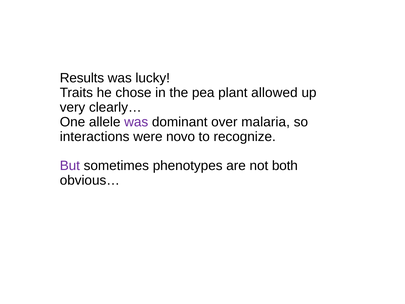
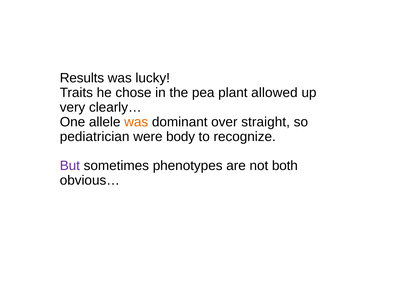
was colour: purple -> orange (136, 122)
malaria: malaria -> straight (266, 122)
interactions: interactions -> pediatrician (95, 136)
novo: novo -> body (181, 136)
